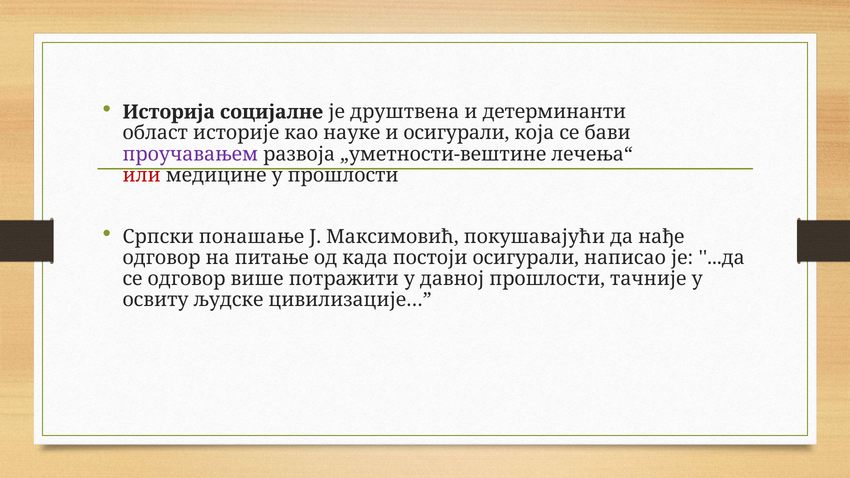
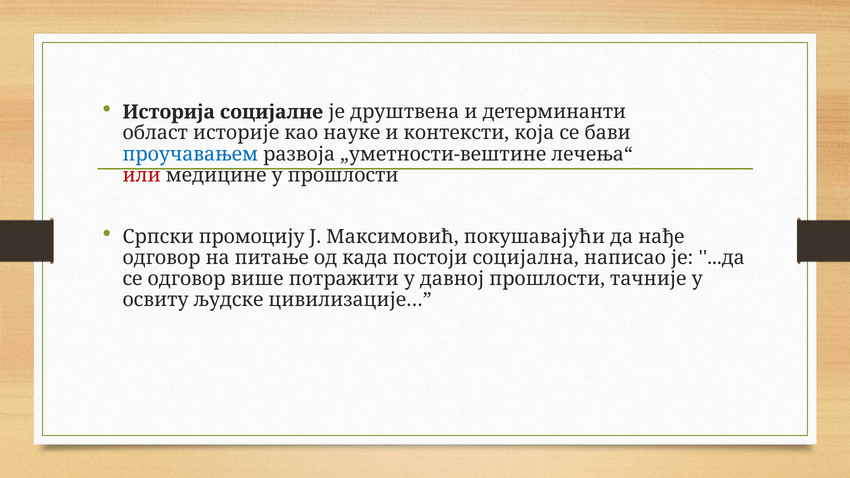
и осигурали: осигурали -> контексти (456, 133)
проучавањем colour: purple -> blue (190, 154)
понашање: понашање -> промоцију (252, 237)
постоји осигурали: осигурали -> социјална (526, 258)
